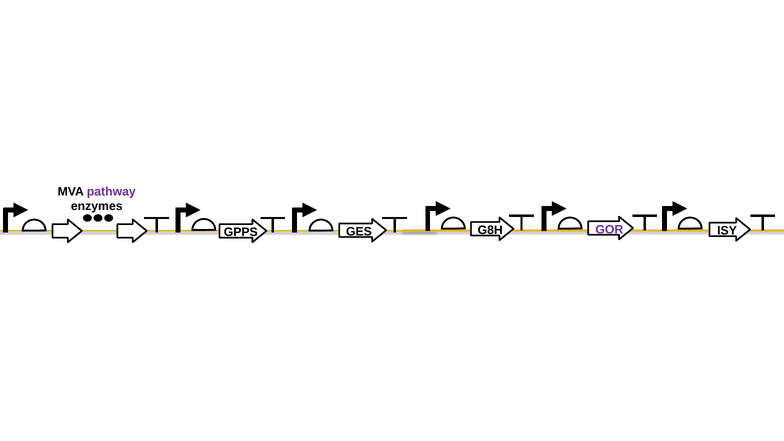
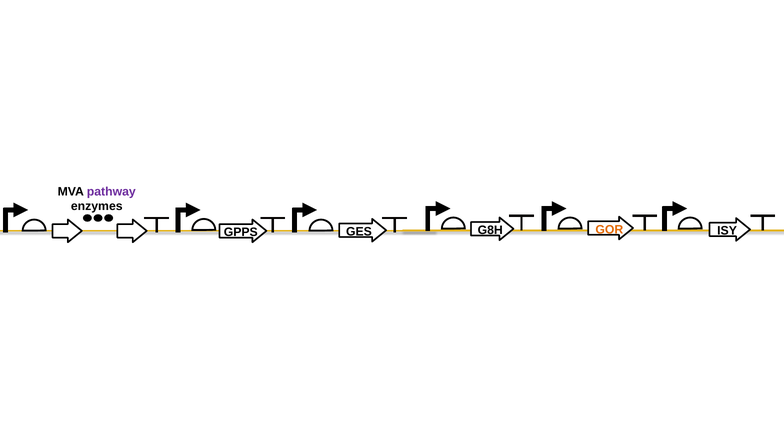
GOR colour: purple -> orange (609, 230)
